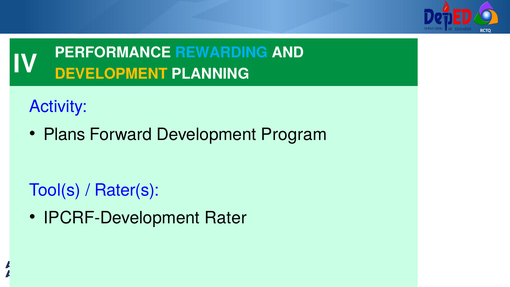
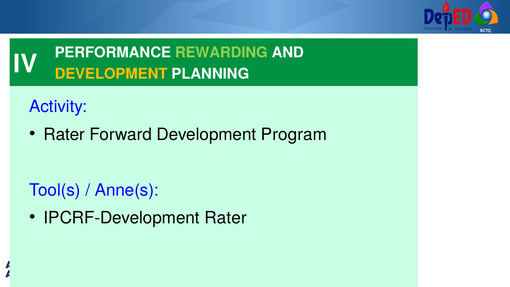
REWARDING colour: light blue -> light green (221, 53)
Plans: Plans -> Rater (64, 134)
Rater(s: Rater(s -> Anne(s (127, 190)
